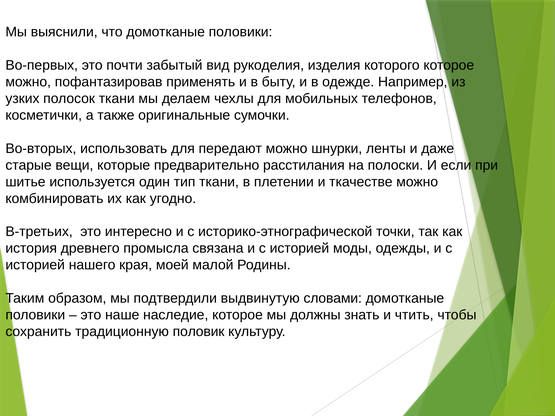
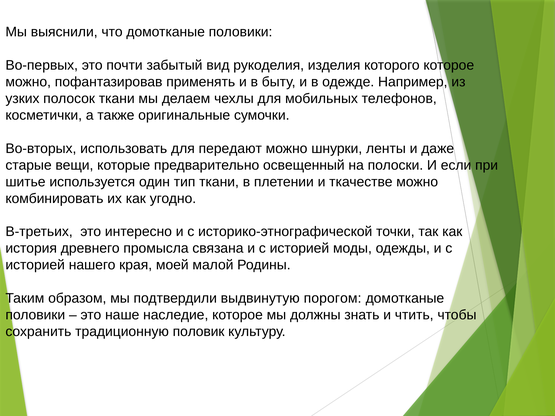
расстилания: расстилания -> освещенный (304, 165)
словами: словами -> порогом (333, 298)
